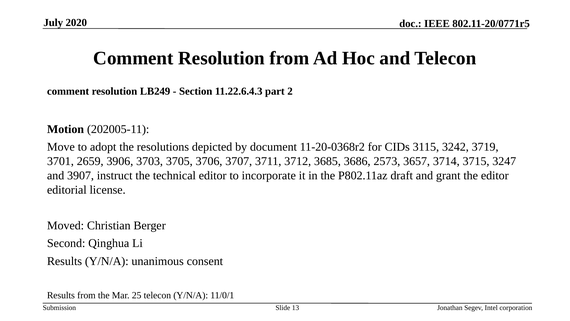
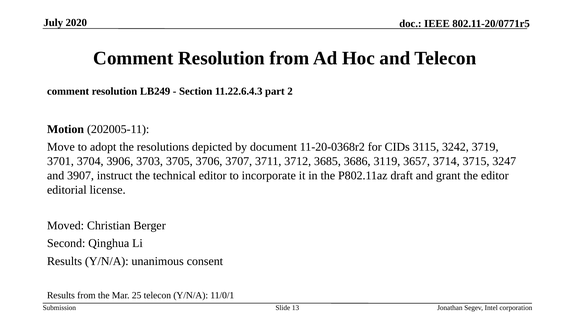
2659: 2659 -> 3704 (90, 161)
2573: 2573 -> 3119 (387, 161)
